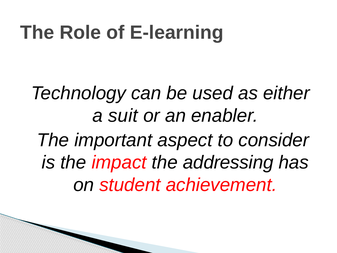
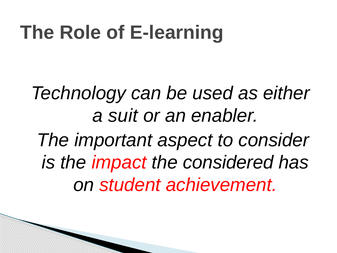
addressing: addressing -> considered (228, 162)
